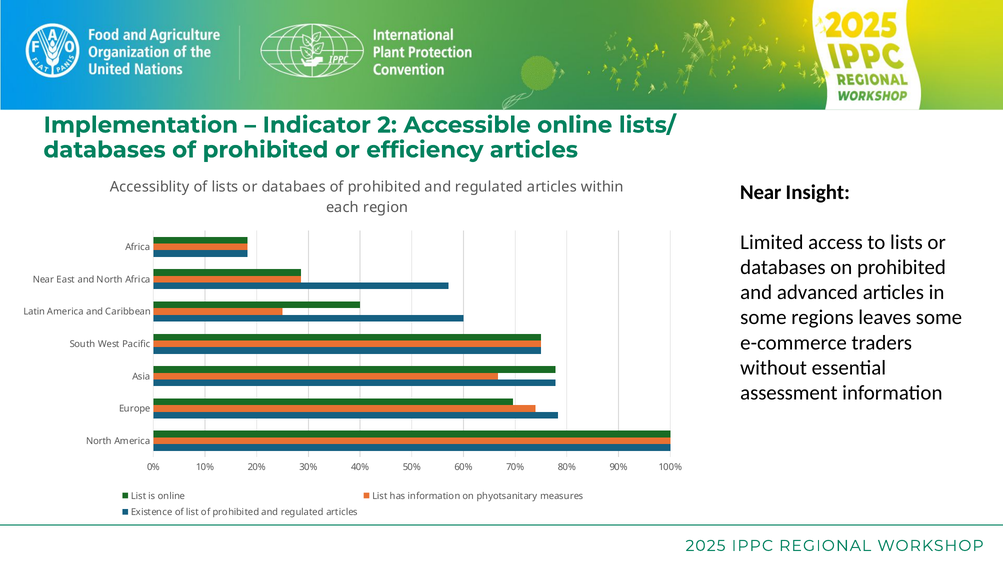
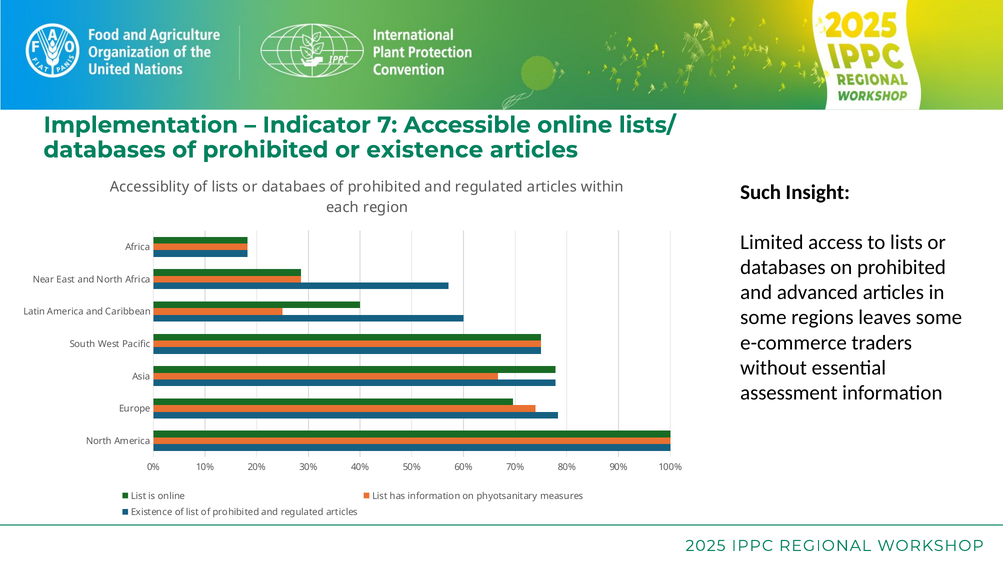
2: 2 -> 7 (387, 125)
or efficiency: efficiency -> existence (425, 150)
Near: Near -> Such (761, 192)
